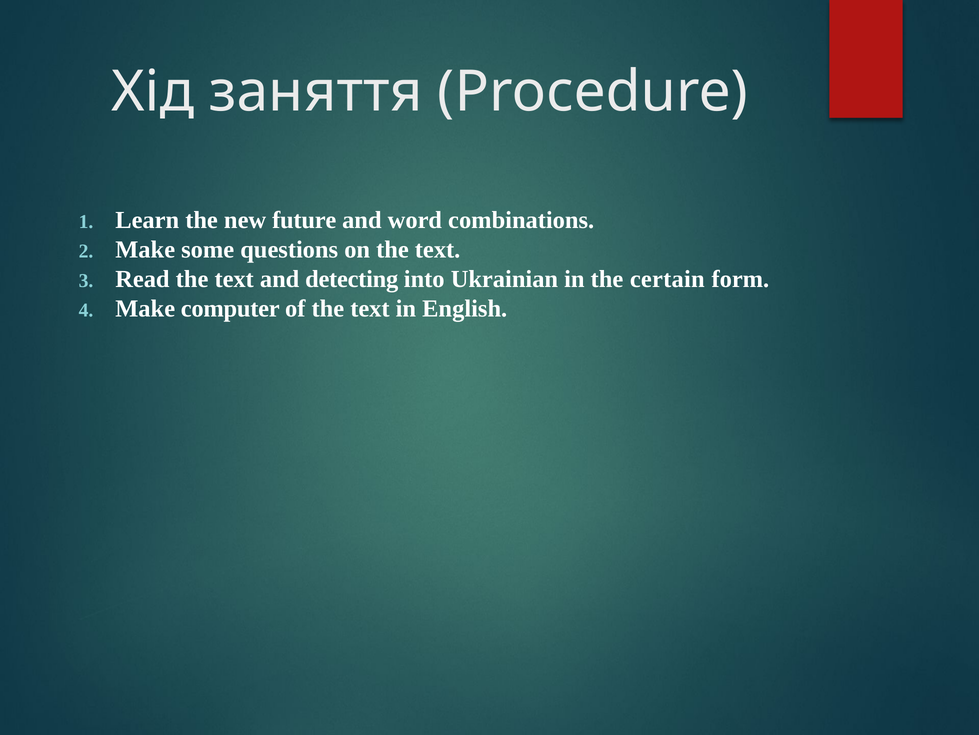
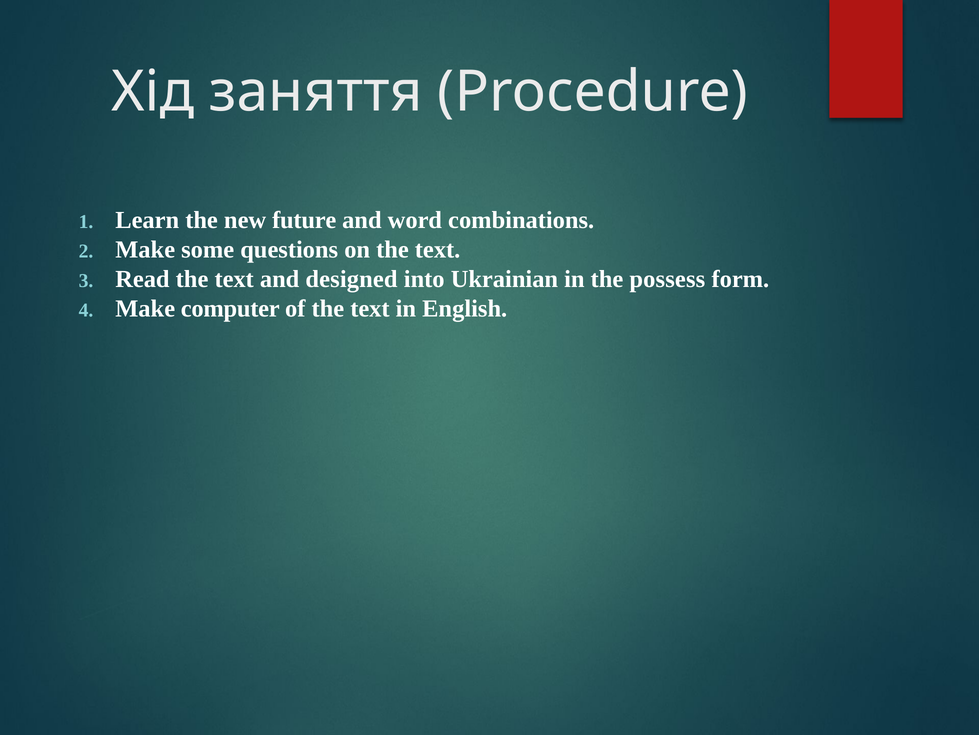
detecting: detecting -> designed (352, 279)
certain: certain -> possess (667, 279)
